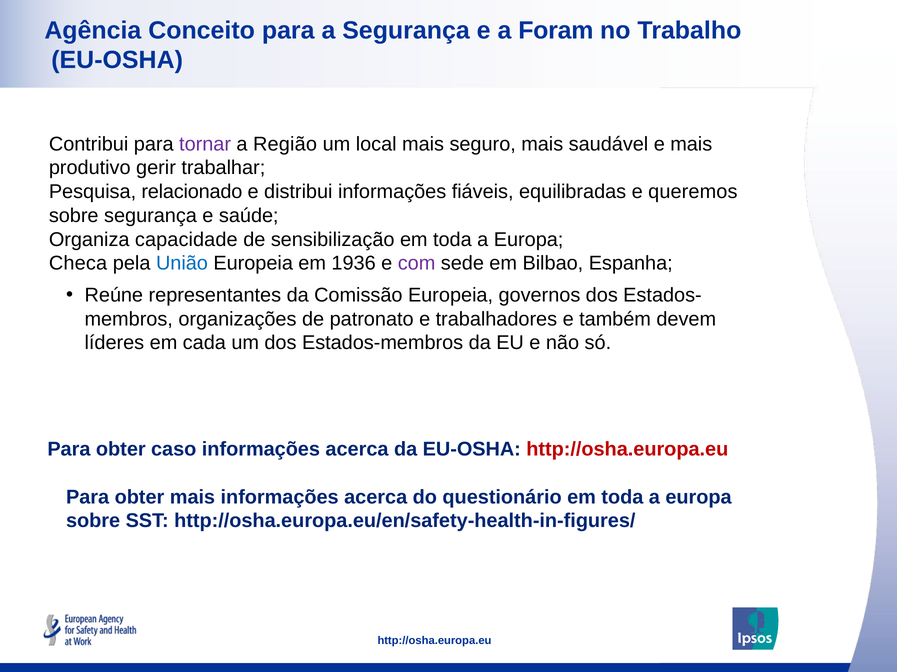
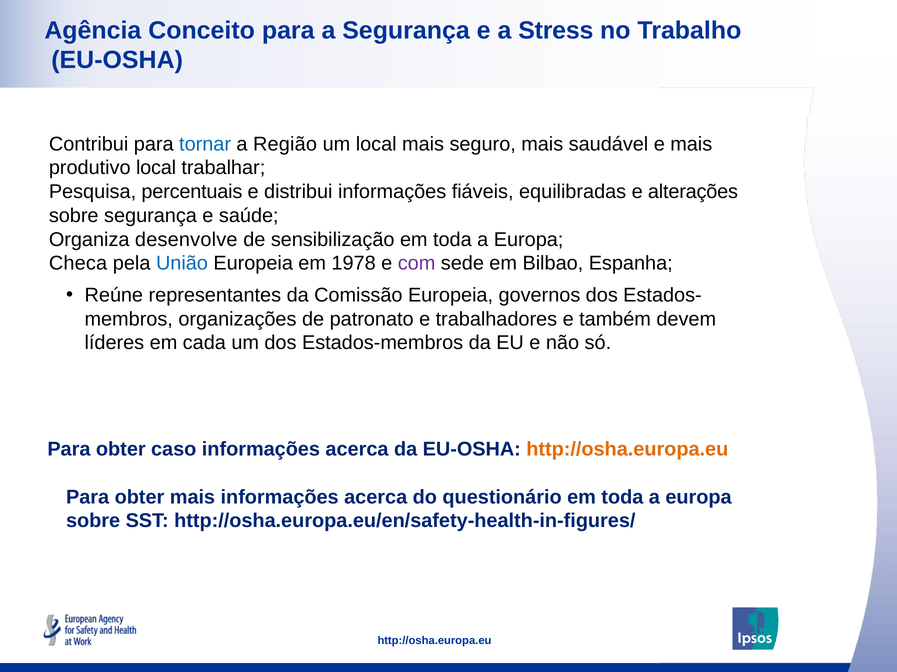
Foram: Foram -> Stress (556, 30)
tornar colour: purple -> blue (205, 144)
produtivo gerir: gerir -> local (156, 168)
relacionado: relacionado -> percentuais (192, 192)
queremos: queremos -> alterações (693, 192)
capacidade: capacidade -> desenvolve (186, 240)
1936: 1936 -> 1978 (354, 264)
http://osha.europa.eu colour: red -> orange (627, 450)
